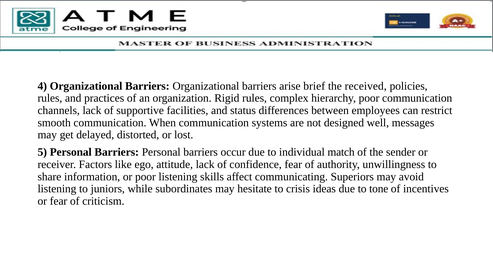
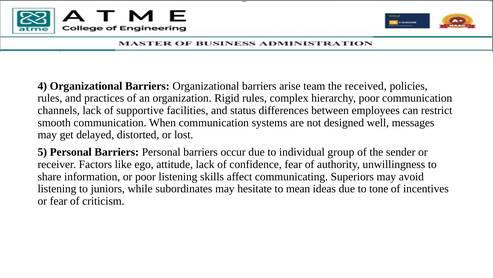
brief: brief -> team (314, 86)
match: match -> group (341, 152)
crisis: crisis -> mean (298, 188)
